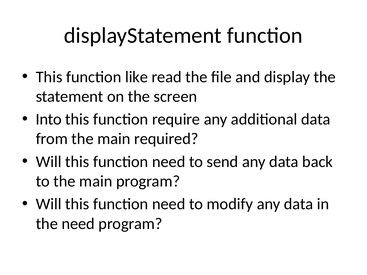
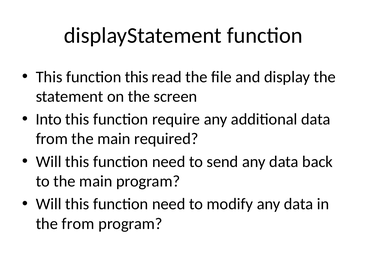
function like: like -> this (137, 77)
the need: need -> from (78, 224)
